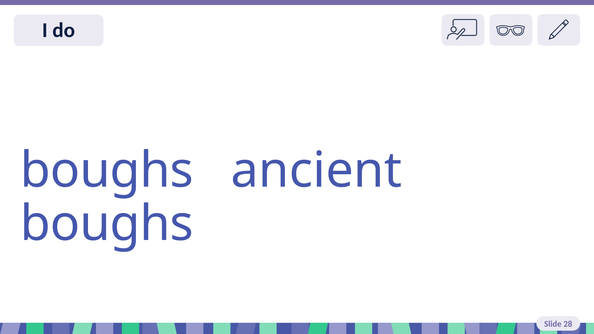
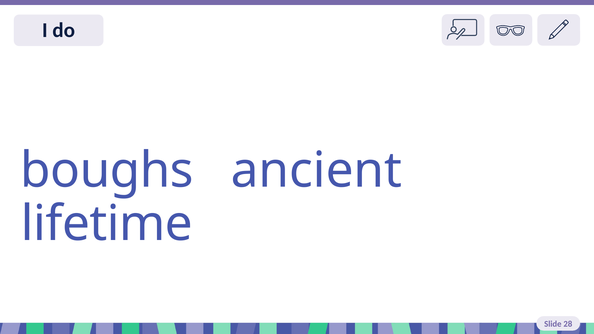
boughs: boughs -> lifetime (107, 224)
